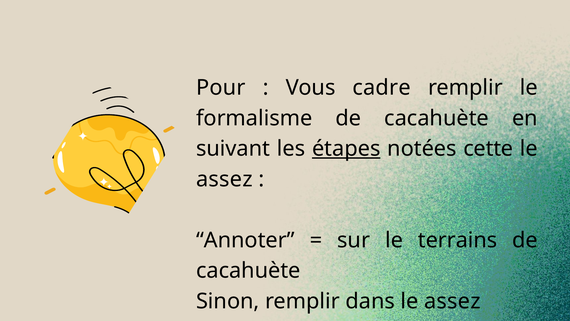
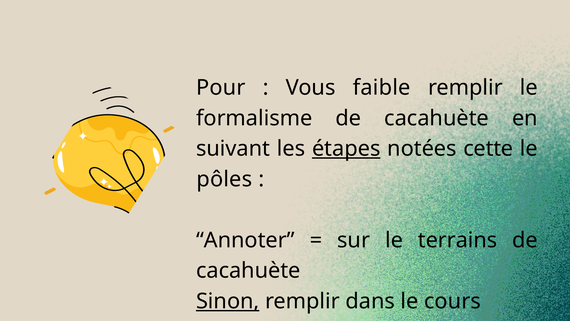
cadre: cadre -> faible (382, 88)
assez: assez -> pôles (224, 179)
Sinon underline: none -> present (228, 301)
dans le assez: assez -> cours (452, 301)
